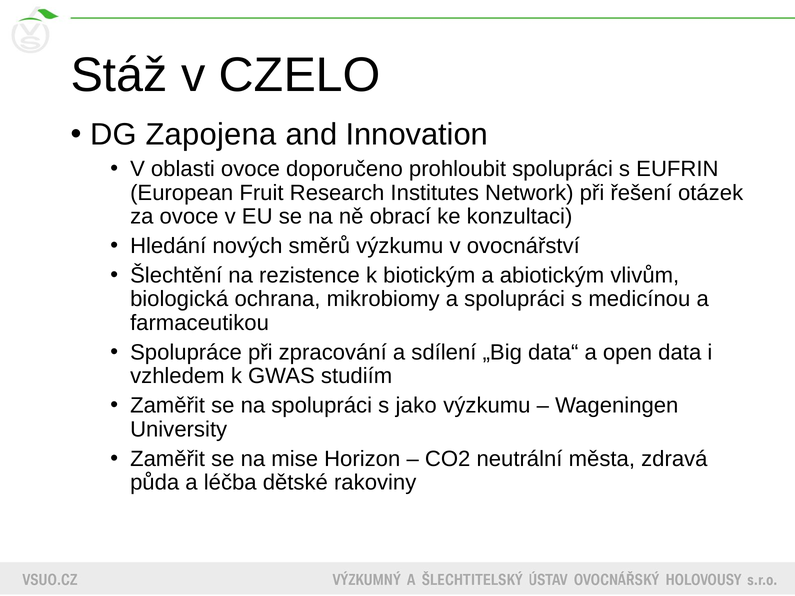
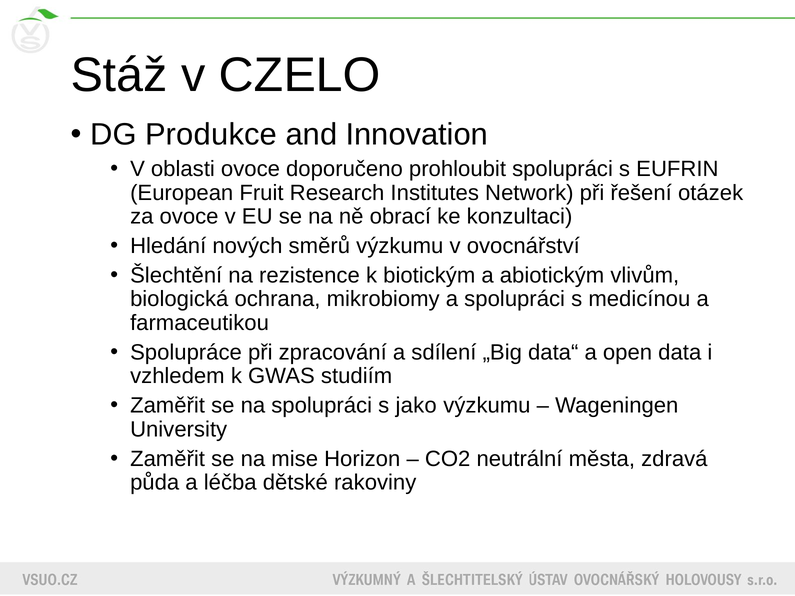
Zapojena: Zapojena -> Produkce (211, 135)
